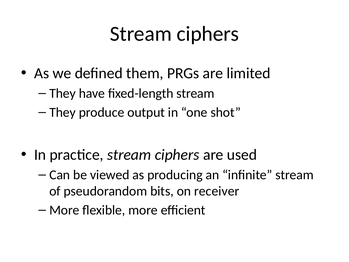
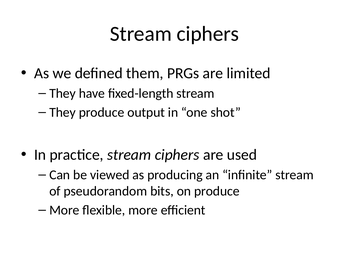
on receiver: receiver -> produce (217, 191)
